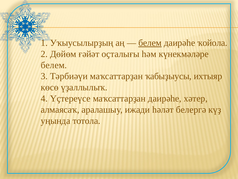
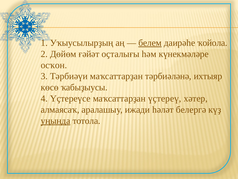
белем: белем -> осҡон (54, 65)
ҡабыҙыусы: ҡабыҙыусы -> тәрбиәләнә (168, 76)
үҙаллылыҡ: үҙаллылыҡ -> ҡабыҙыусы (84, 87)
маҡсаттарҙан даирәһе: даирәһе -> үҫтереү (165, 98)
уңында underline: none -> present (56, 120)
